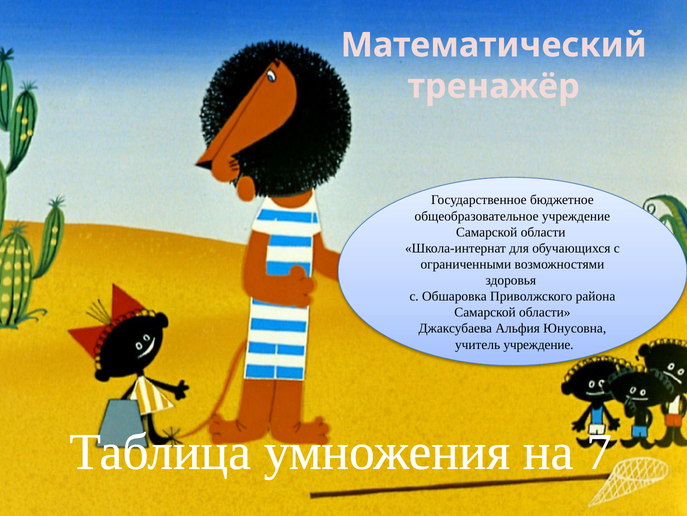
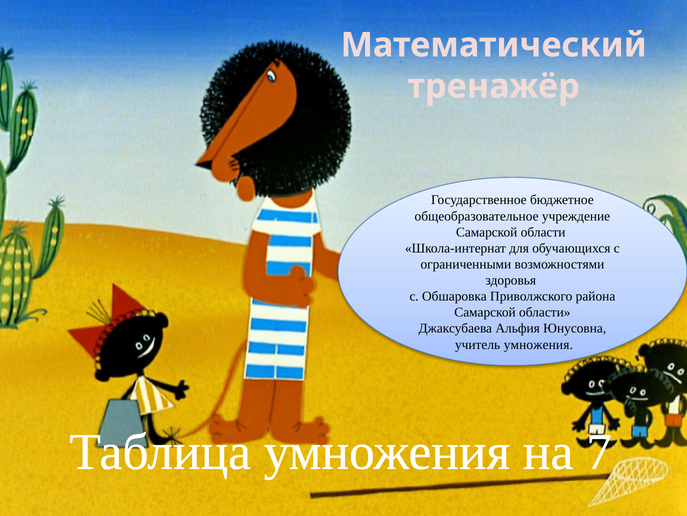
учитель учреждение: учреждение -> умножения (538, 344)
